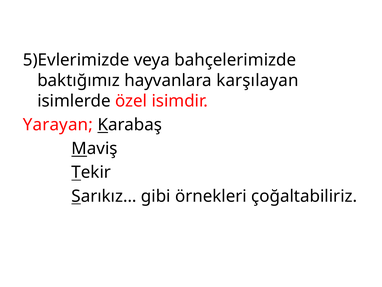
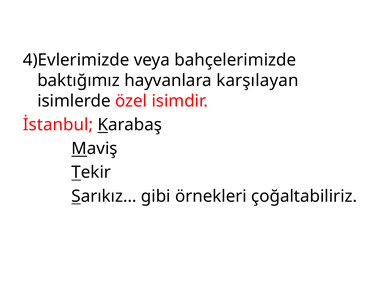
5)Evlerimizde: 5)Evlerimizde -> 4)Evlerimizde (76, 60)
Yarayan: Yarayan -> İstanbul (58, 125)
